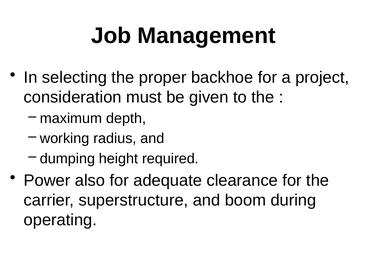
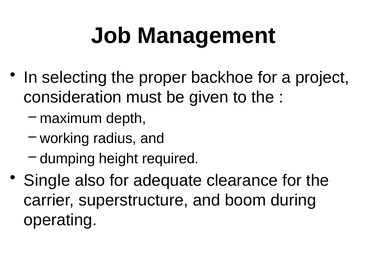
Power: Power -> Single (47, 181)
